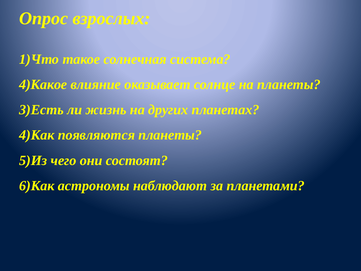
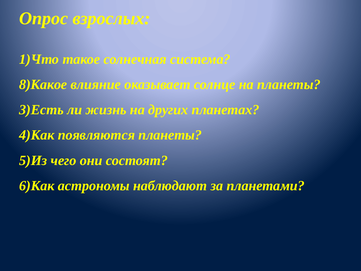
4)Какое: 4)Какое -> 8)Какое (43, 84)
